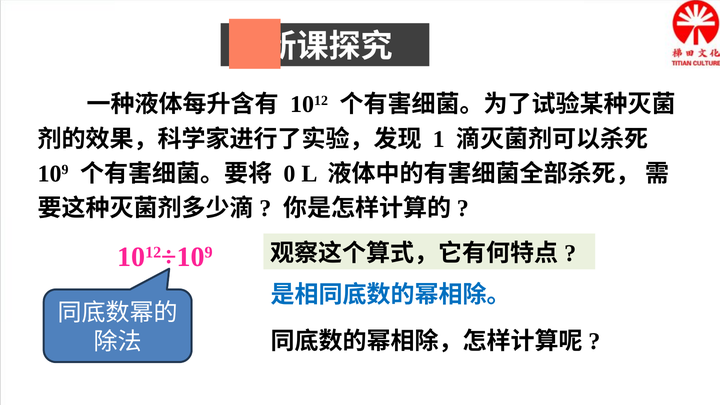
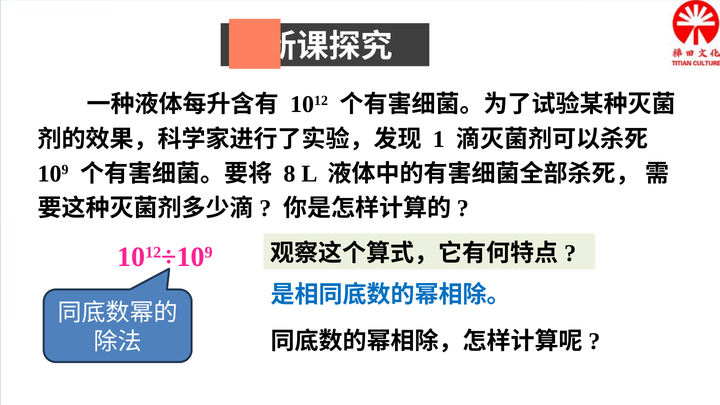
0: 0 -> 8 (289, 174)
